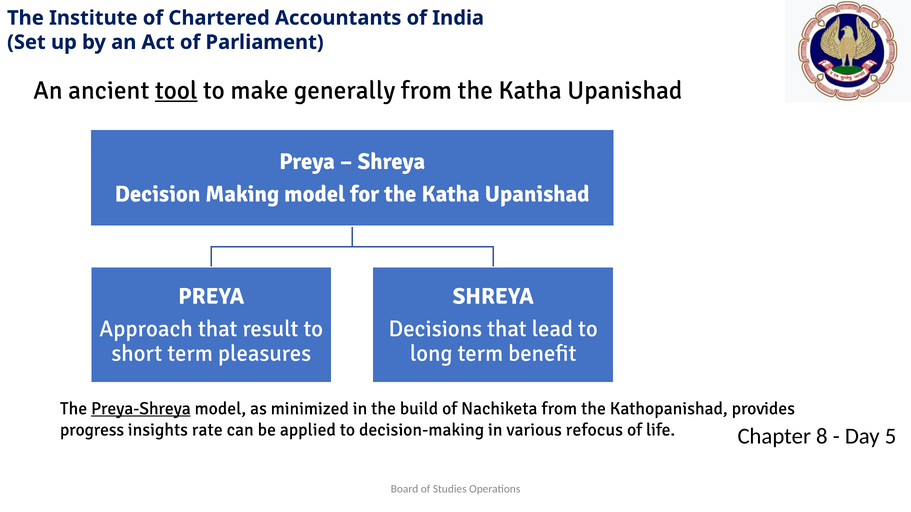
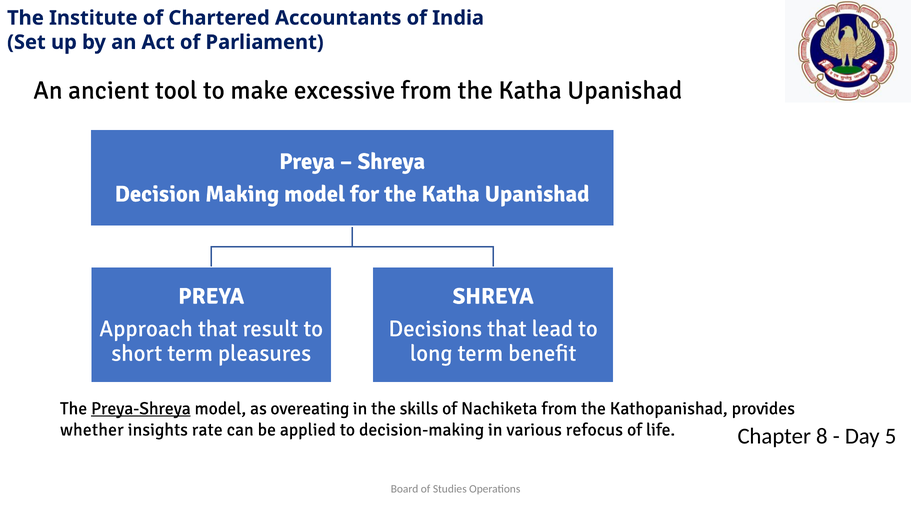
tool underline: present -> none (176, 90)
generally: generally -> excessive (345, 90)
minimized: minimized -> overeating (310, 409)
build: build -> skills (419, 409)
progress: progress -> whether (92, 430)
